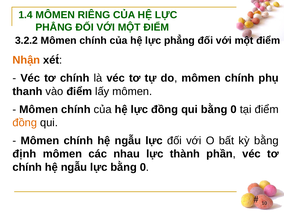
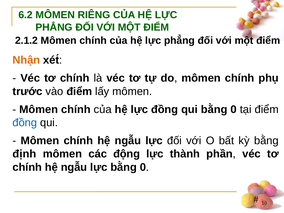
1.4: 1.4 -> 6.2 (26, 15)
3.2.2: 3.2.2 -> 2.1.2 (26, 41)
thanh: thanh -> trước (28, 91)
đồng colour: orange -> blue (25, 123)
nhau: nhau -> động (127, 154)
